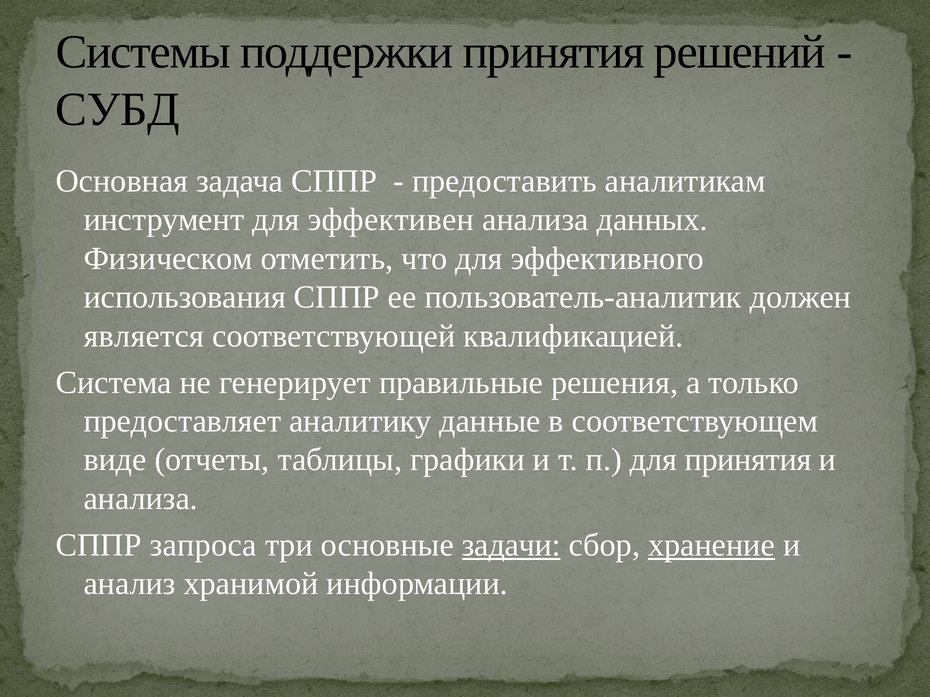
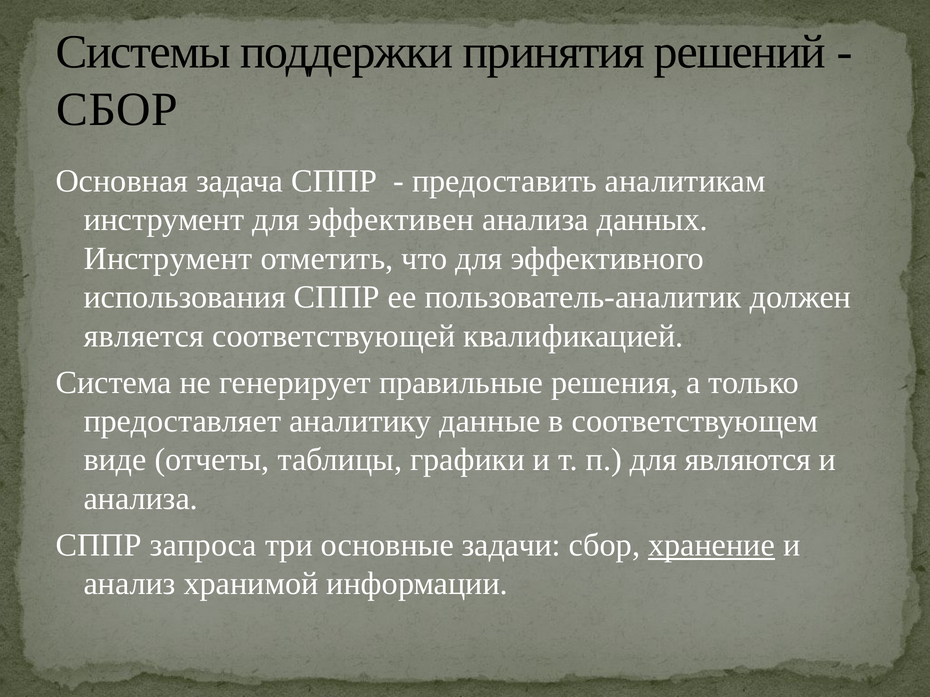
СУБД: СУБД -> СБОР (117, 110)
Физическом: Физическом -> Инструмент (168, 259)
для принятия: принятия -> являются (748, 460)
задачи underline: present -> none (511, 545)
